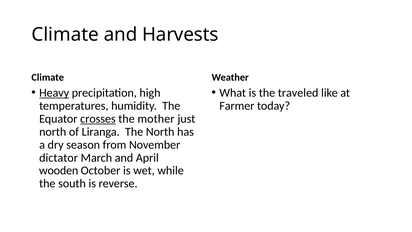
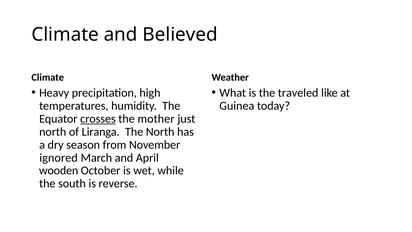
Harvests: Harvests -> Believed (180, 35)
Heavy underline: present -> none (54, 93)
Farmer: Farmer -> Guinea (237, 106)
dictator: dictator -> ignored (59, 158)
